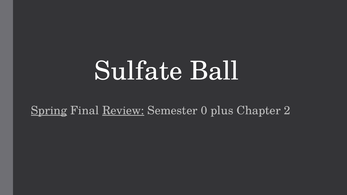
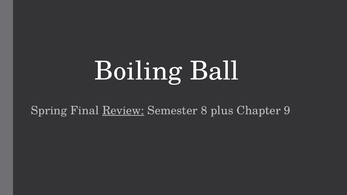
Sulfate: Sulfate -> Boiling (138, 71)
Spring underline: present -> none (49, 111)
0: 0 -> 8 (204, 111)
2: 2 -> 9 (287, 111)
